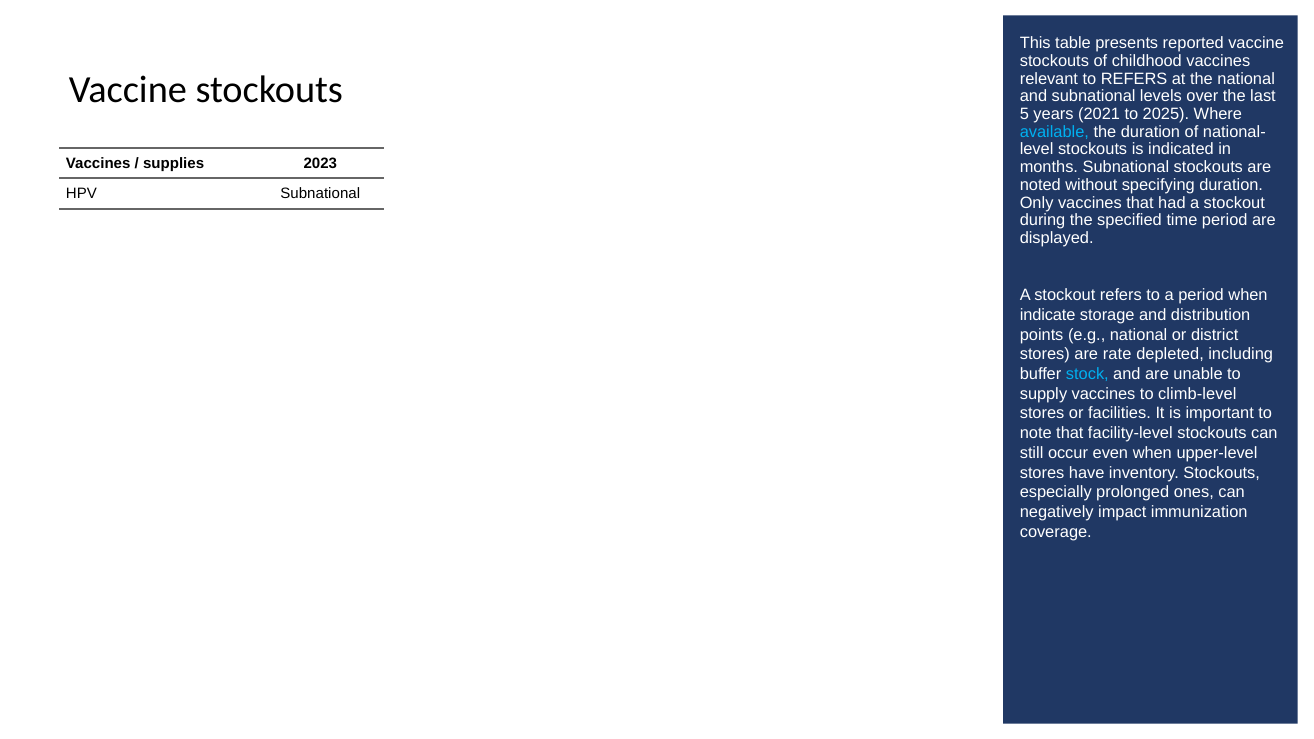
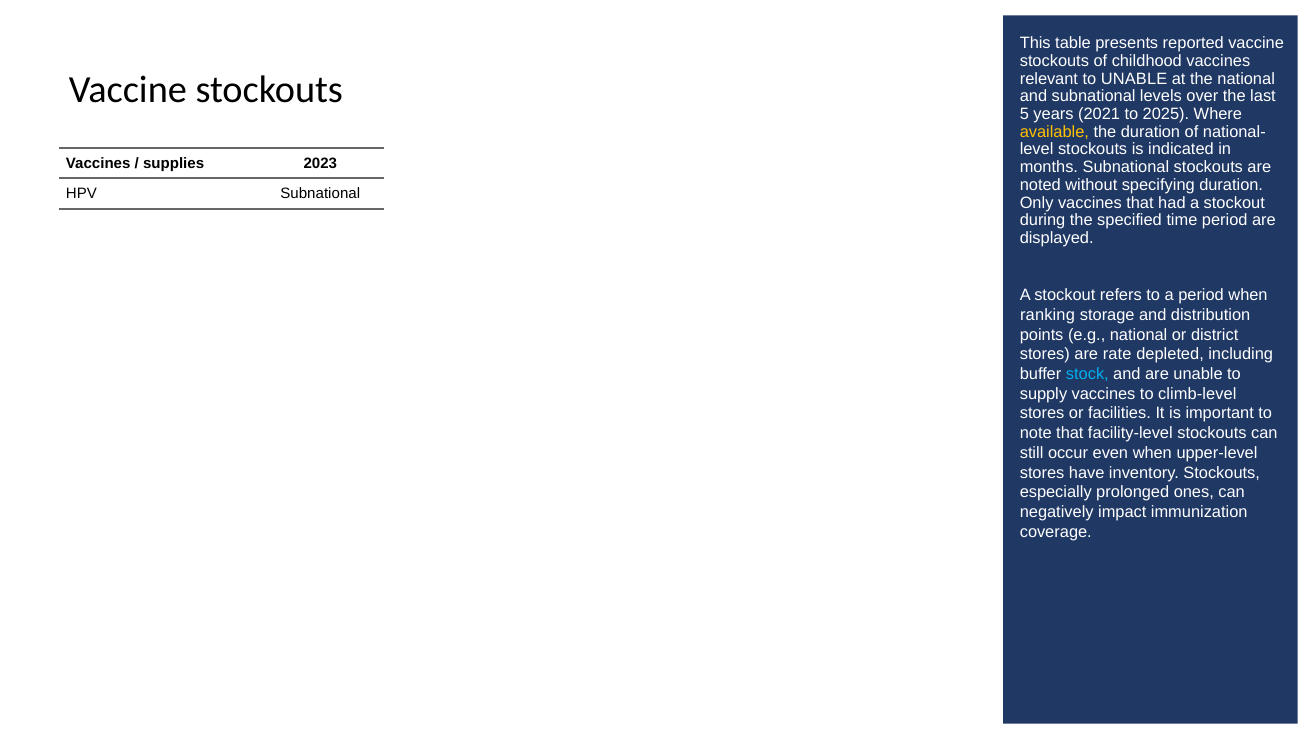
to REFERS: REFERS -> UNABLE (1134, 79)
available colour: light blue -> yellow (1054, 132)
indicate: indicate -> ranking (1048, 315)
